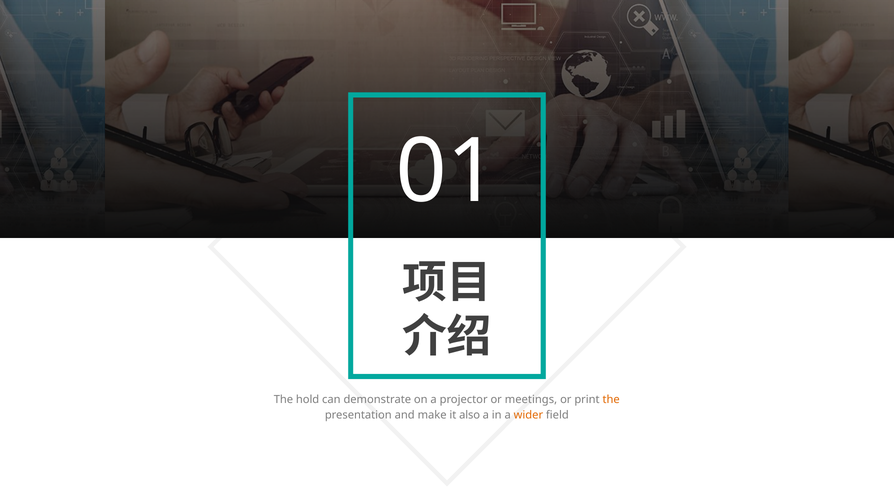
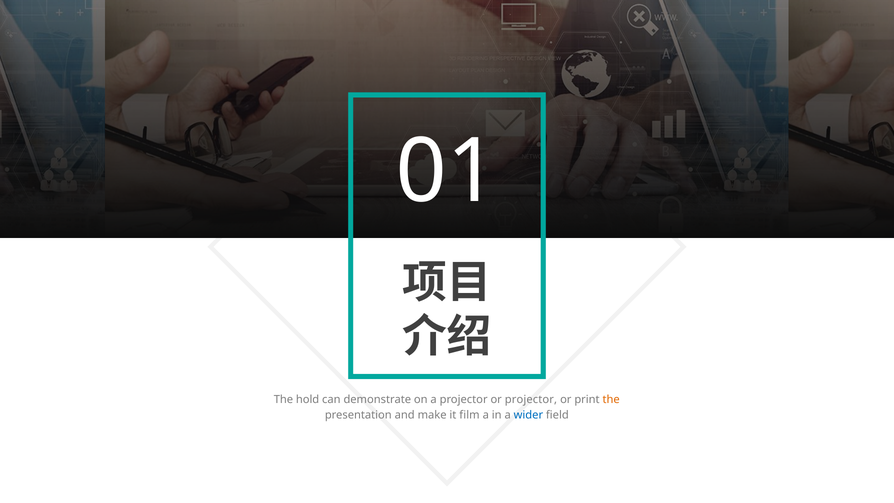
or meetings: meetings -> projector (531, 400)
also: also -> film (469, 415)
wider colour: orange -> blue (528, 415)
